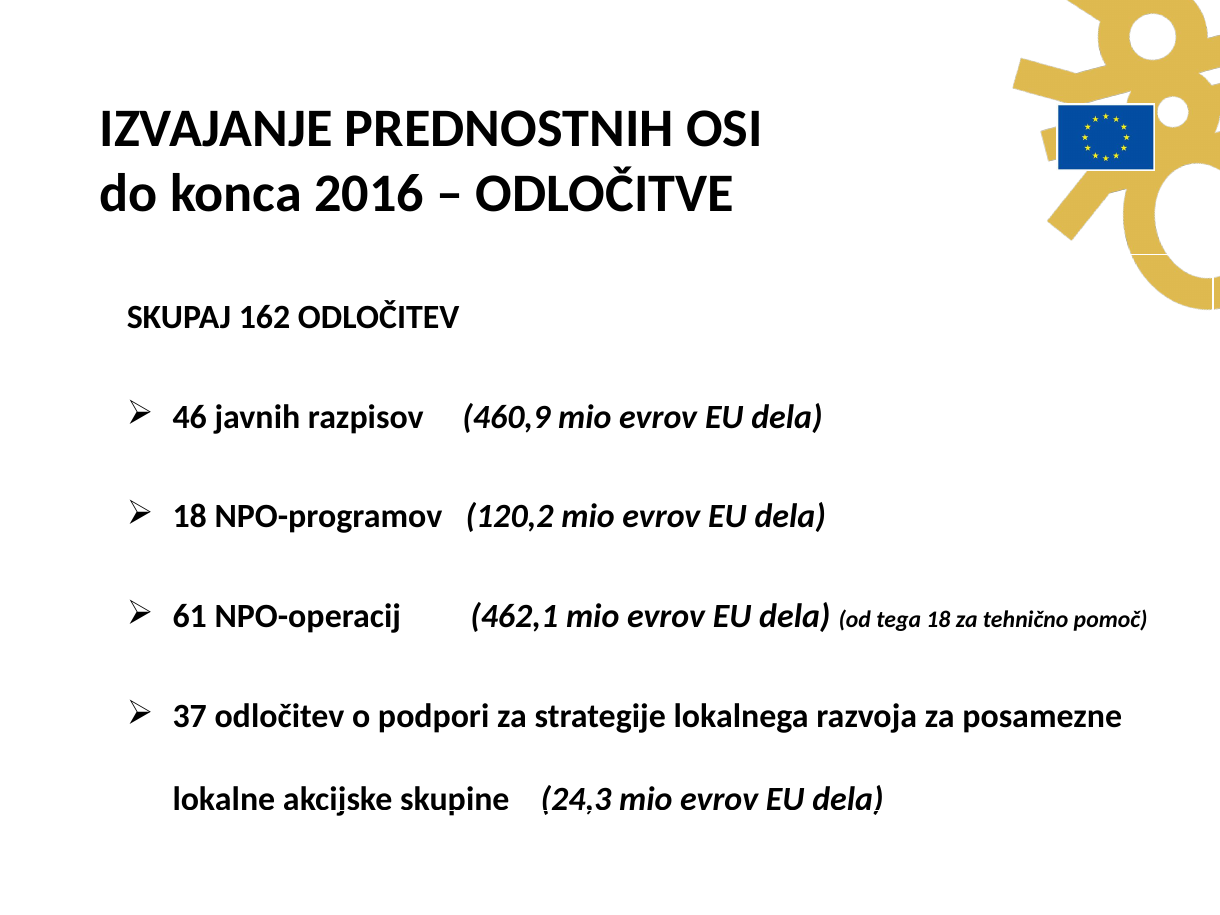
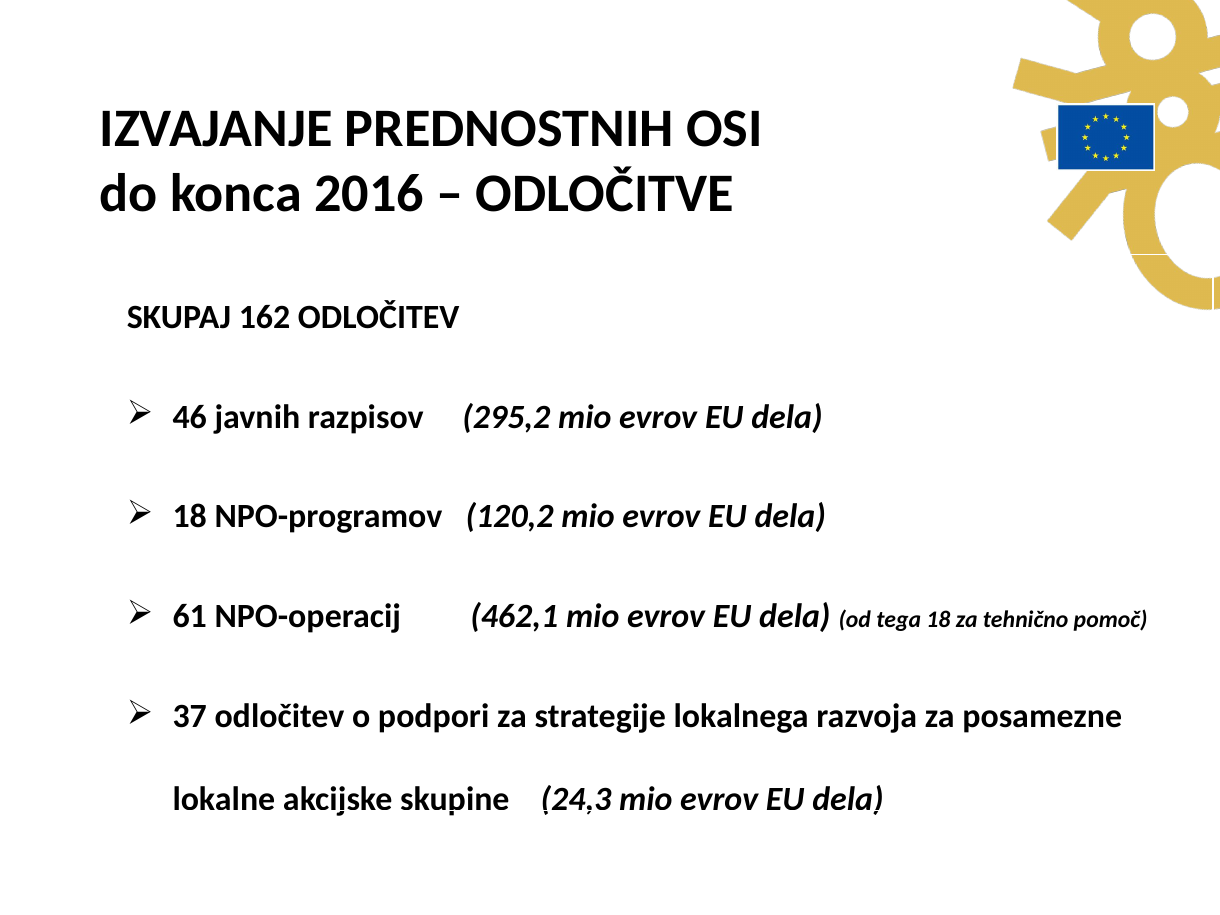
460,9: 460,9 -> 295,2 (506, 417)
